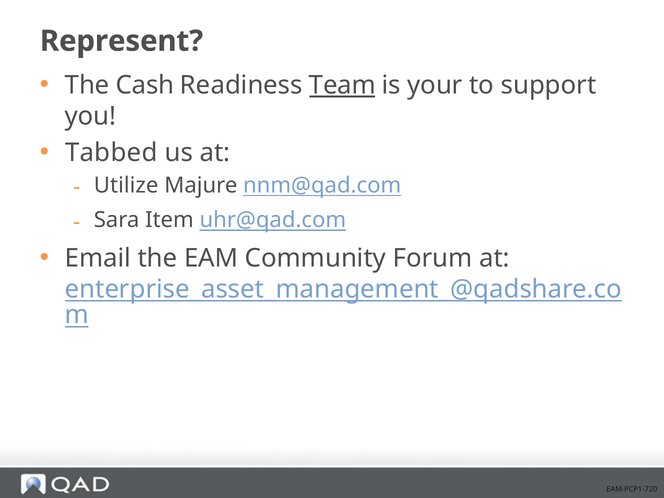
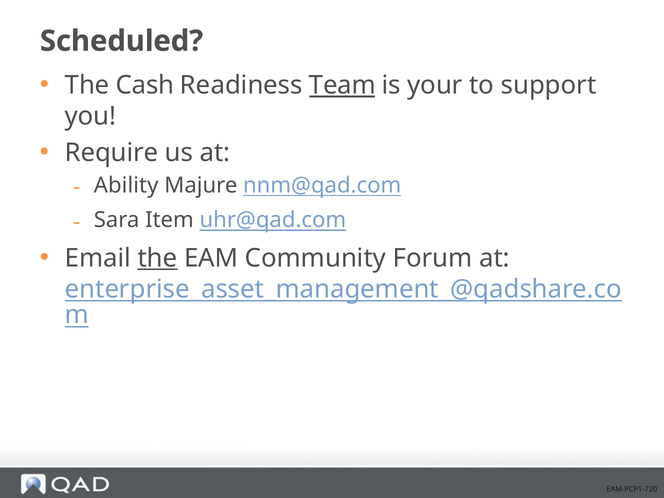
Represent: Represent -> Scheduled (122, 41)
Tabbed: Tabbed -> Require (111, 153)
Utilize: Utilize -> Ability (126, 186)
the underline: none -> present (157, 258)
